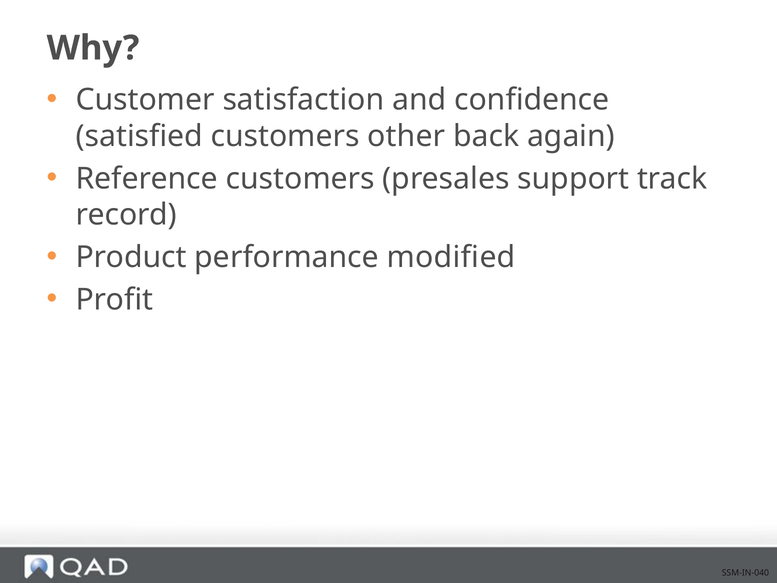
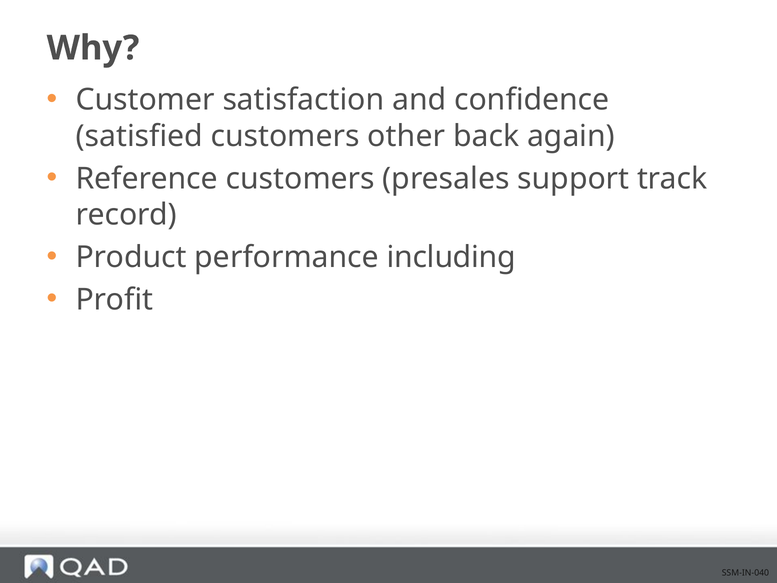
modified: modified -> including (451, 257)
